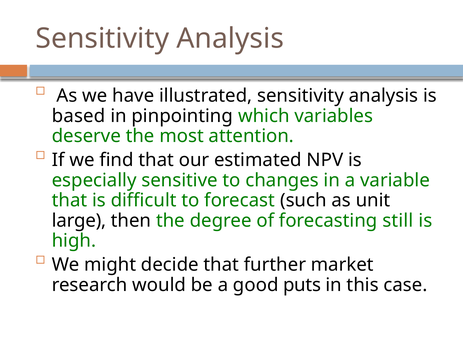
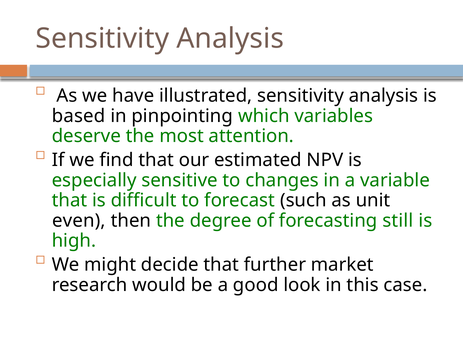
large: large -> even (79, 221)
puts: puts -> look (302, 285)
